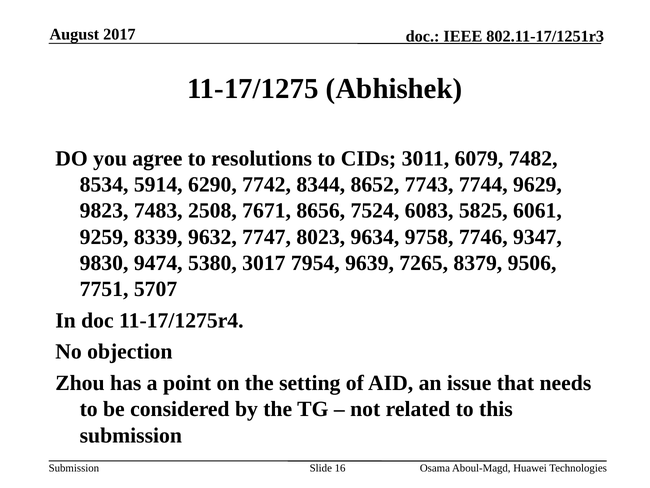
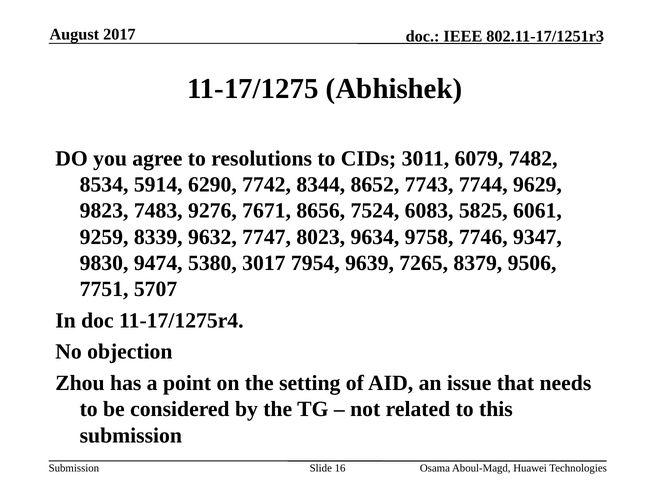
2508: 2508 -> 9276 (212, 211)
